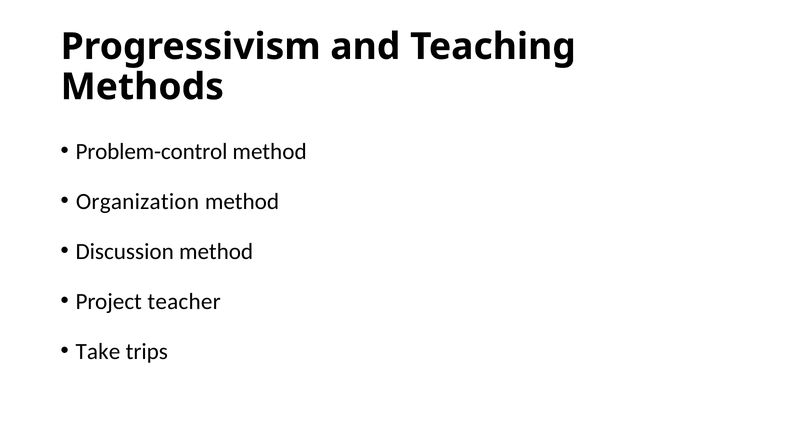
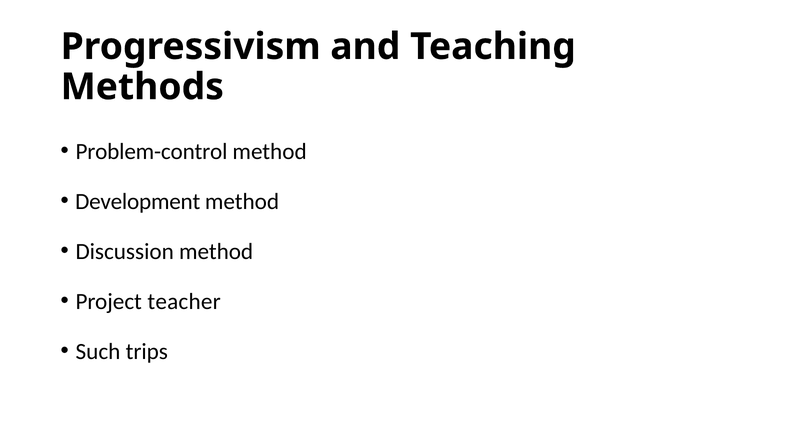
Organization: Organization -> Development (138, 202)
Take: Take -> Such (98, 352)
